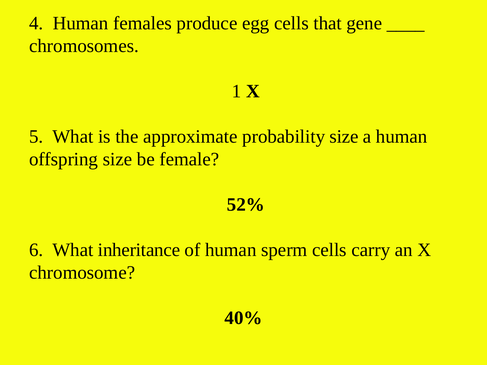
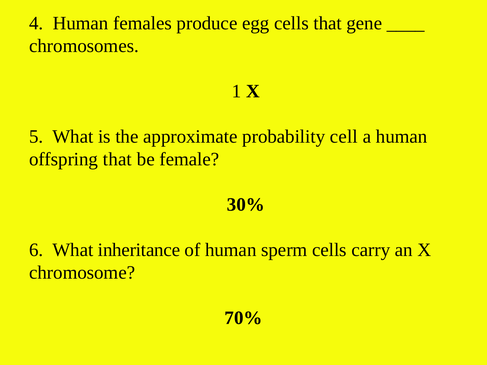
probability size: size -> cell (344, 137)
offspring size: size -> that (117, 159)
52%: 52% -> 30% (246, 205)
40%: 40% -> 70% (243, 318)
